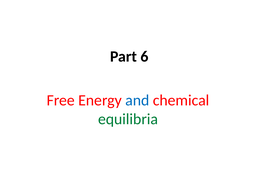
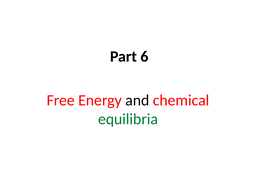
and colour: blue -> black (137, 100)
